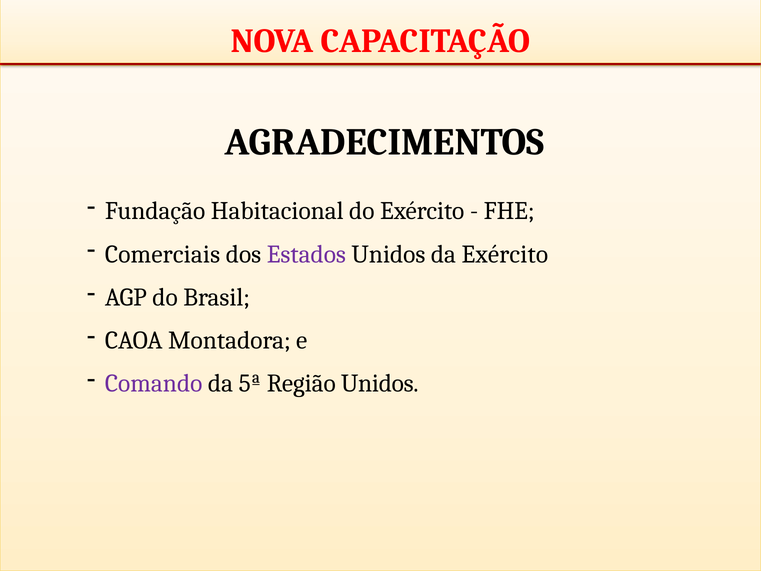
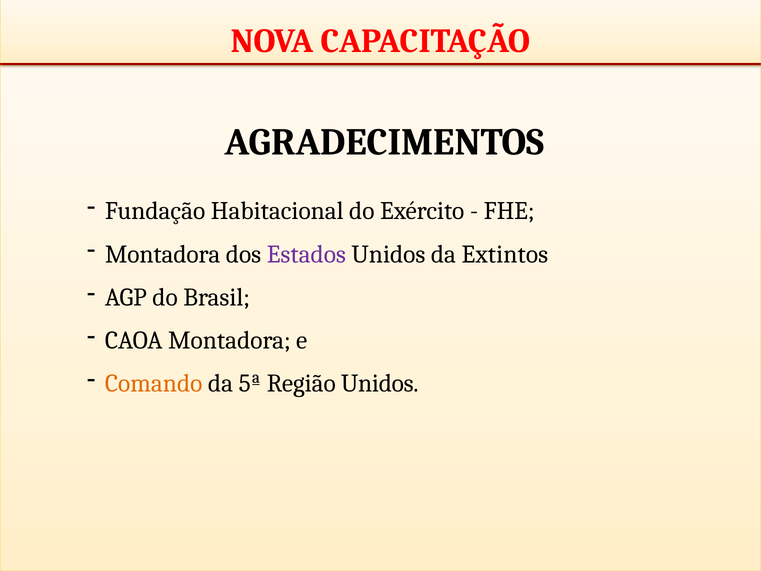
Comerciais: Comerciais -> Montadora (163, 254)
da Exército: Exército -> Extintos (505, 254)
Comando colour: purple -> orange (154, 383)
